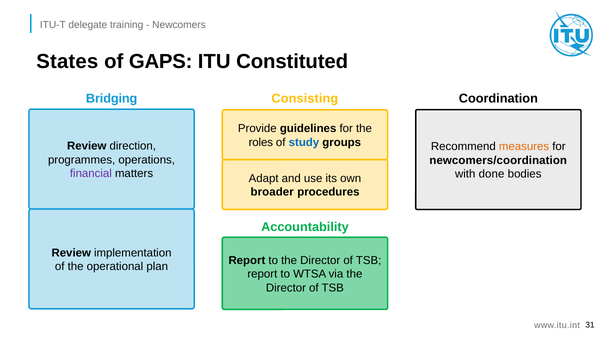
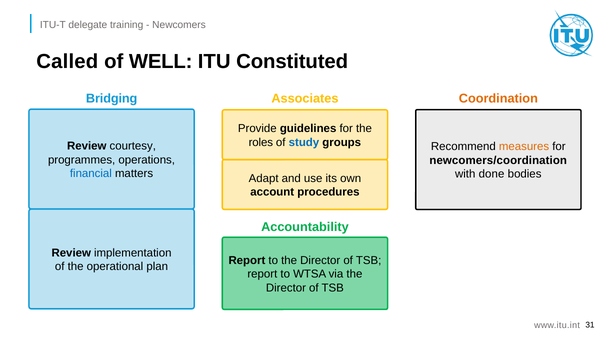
States: States -> Called (67, 62)
GAPS: GAPS -> WELL (161, 62)
Consisting: Consisting -> Associates (305, 99)
Coordination colour: black -> orange (498, 99)
direction: direction -> courtesy (133, 146)
financial colour: purple -> blue (91, 174)
broader: broader -> account (272, 192)
